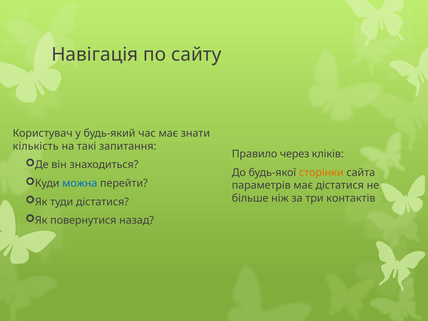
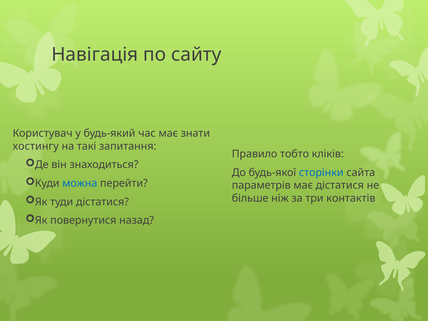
кількість: кількість -> хостингу (36, 146)
через: через -> тобто (295, 154)
сторінки colour: orange -> blue (321, 173)
